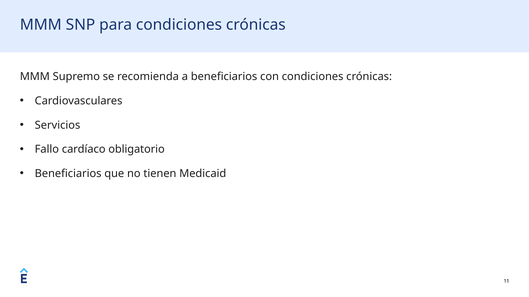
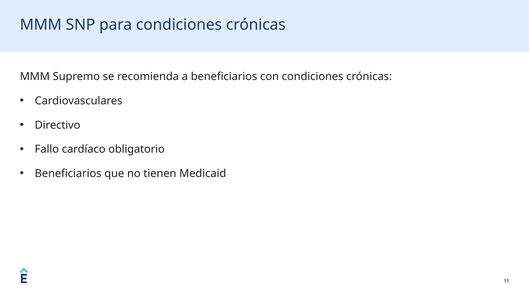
Servicios: Servicios -> Directivo (58, 125)
